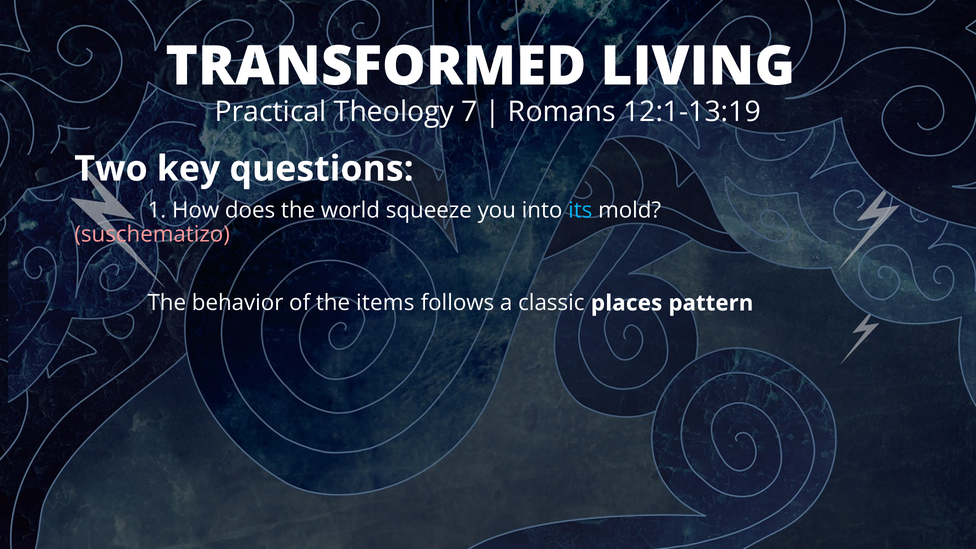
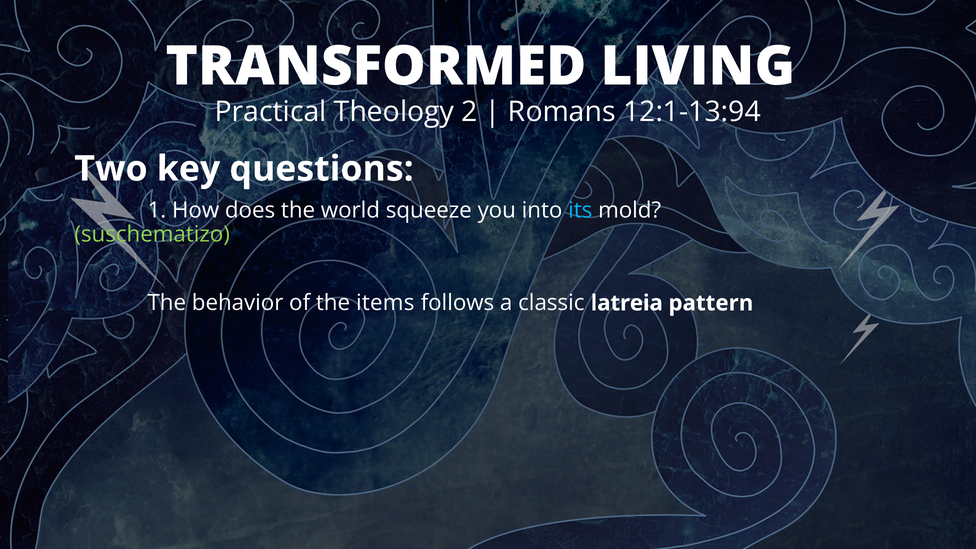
7: 7 -> 2 (469, 112)
12:1-13:19: 12:1-13:19 -> 12:1-13:94 (692, 112)
suschematizo colour: pink -> light green (152, 234)
places: places -> latreia (627, 303)
